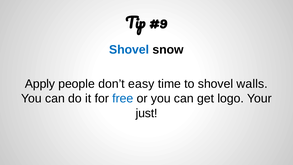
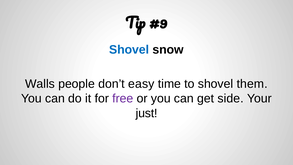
Apply: Apply -> Walls (40, 84)
walls: walls -> them (252, 84)
free colour: blue -> purple (123, 98)
logo: logo -> side (231, 98)
